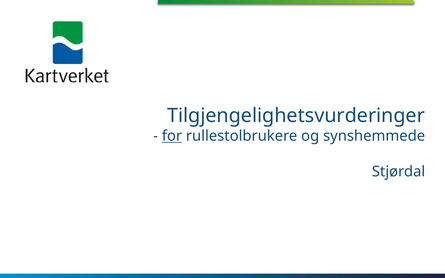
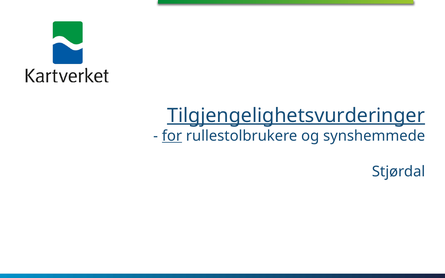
Tilgjengelighetsvurderinger underline: none -> present (296, 116)
